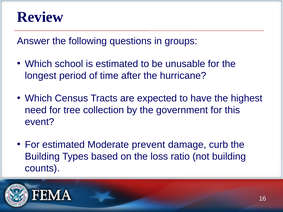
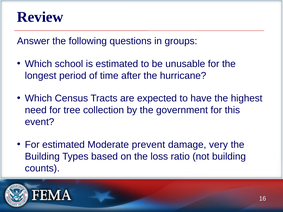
curb: curb -> very (218, 145)
